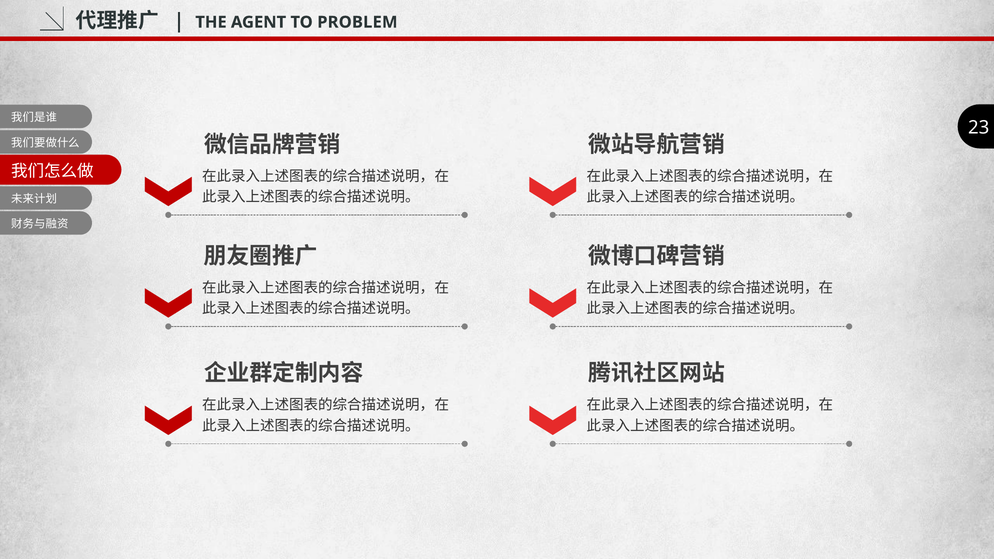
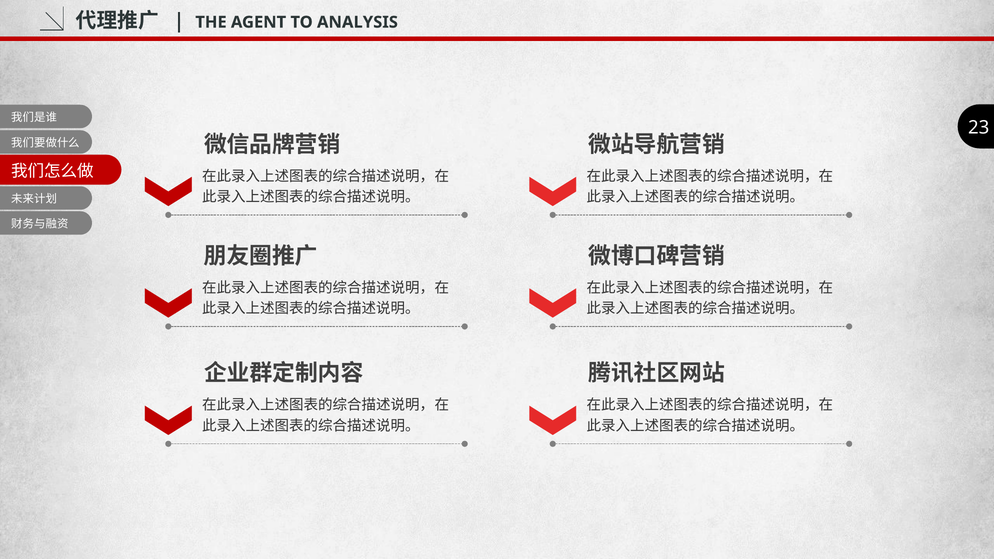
PROBLEM: PROBLEM -> ANALYSIS (357, 22)
